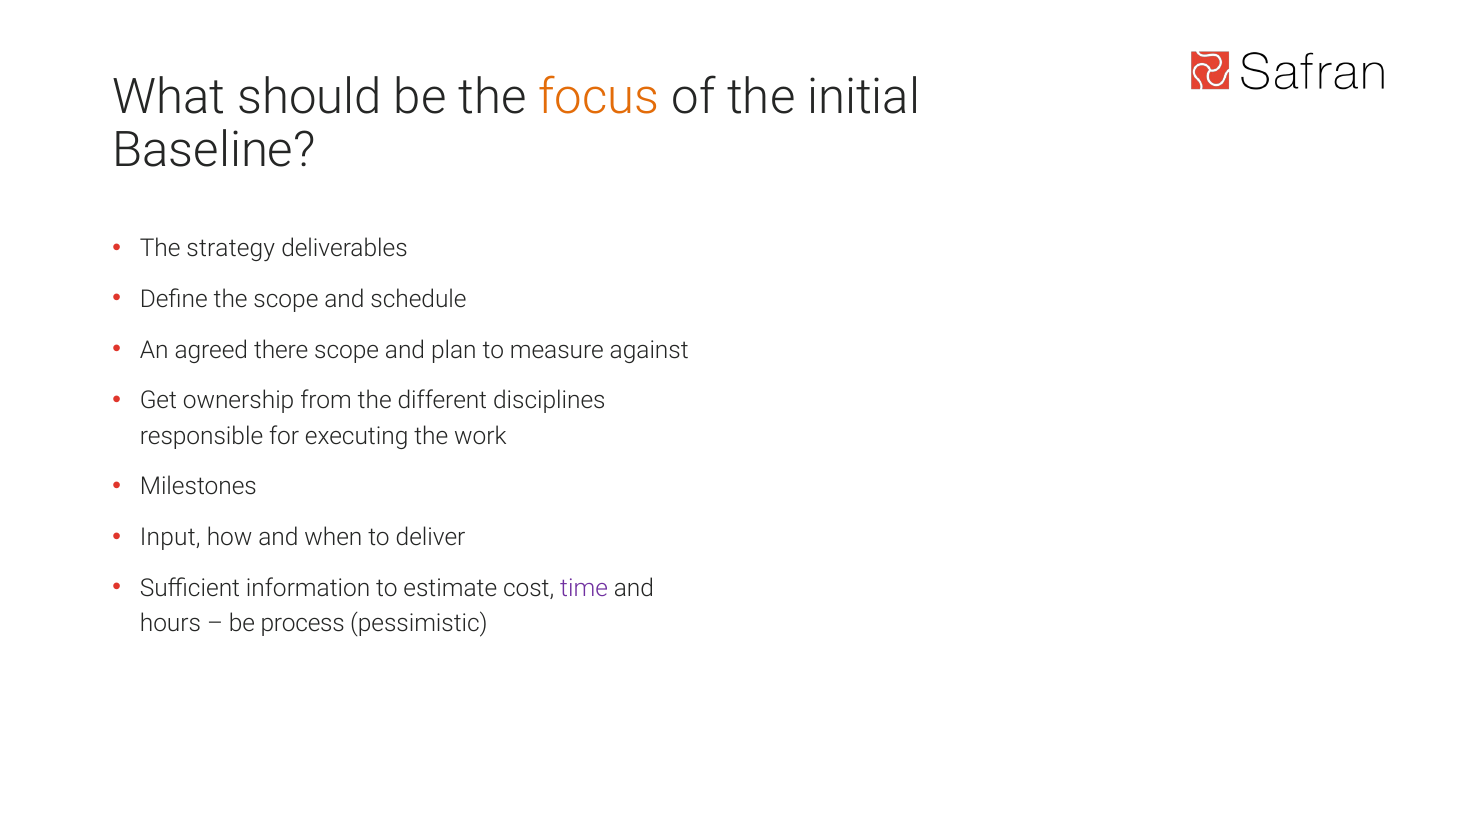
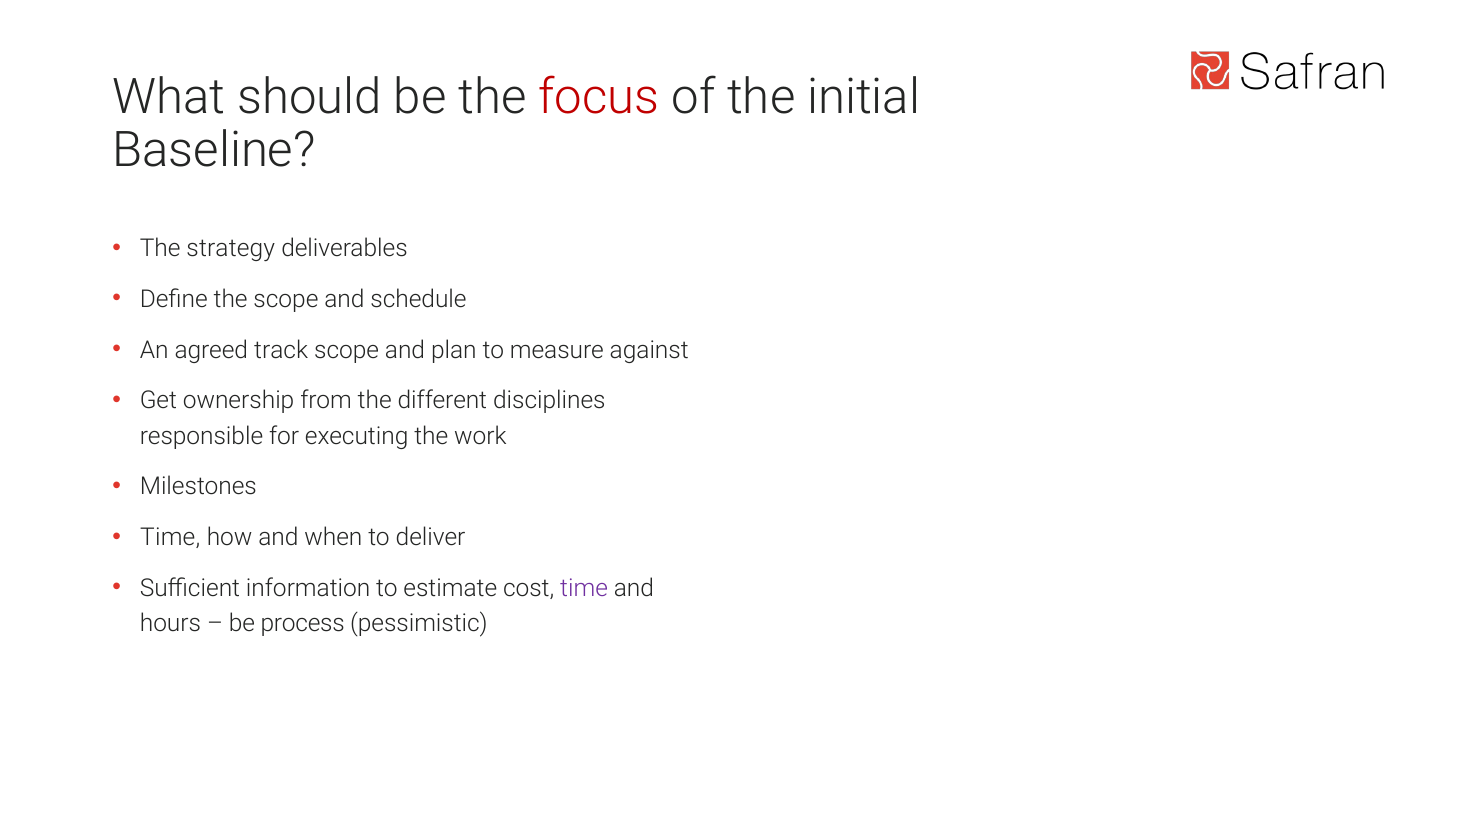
focus colour: orange -> red (599, 97)
there: there -> track (281, 350)
Input: Input -> Time (170, 537)
